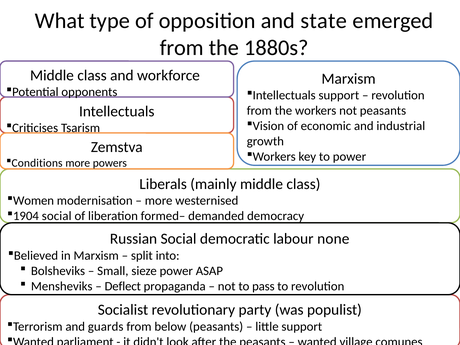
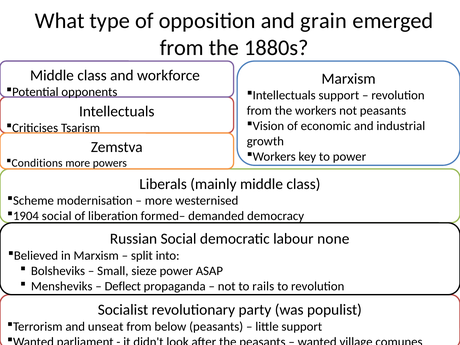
state: state -> grain (324, 21)
Women: Women -> Scheme (33, 201)
pass: pass -> rails (263, 286)
guards: guards -> unseat (106, 327)
